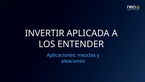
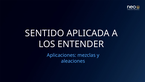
INVERTIR: INVERTIR -> SENTIDO (45, 33)
